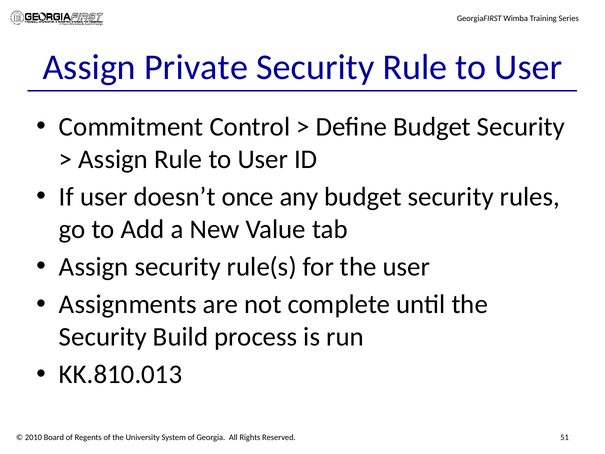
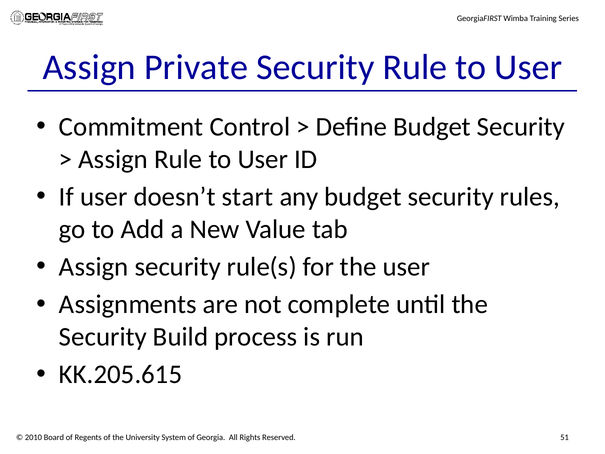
once: once -> start (247, 197)
KK.810.013: KK.810.013 -> KK.205.615 (121, 374)
